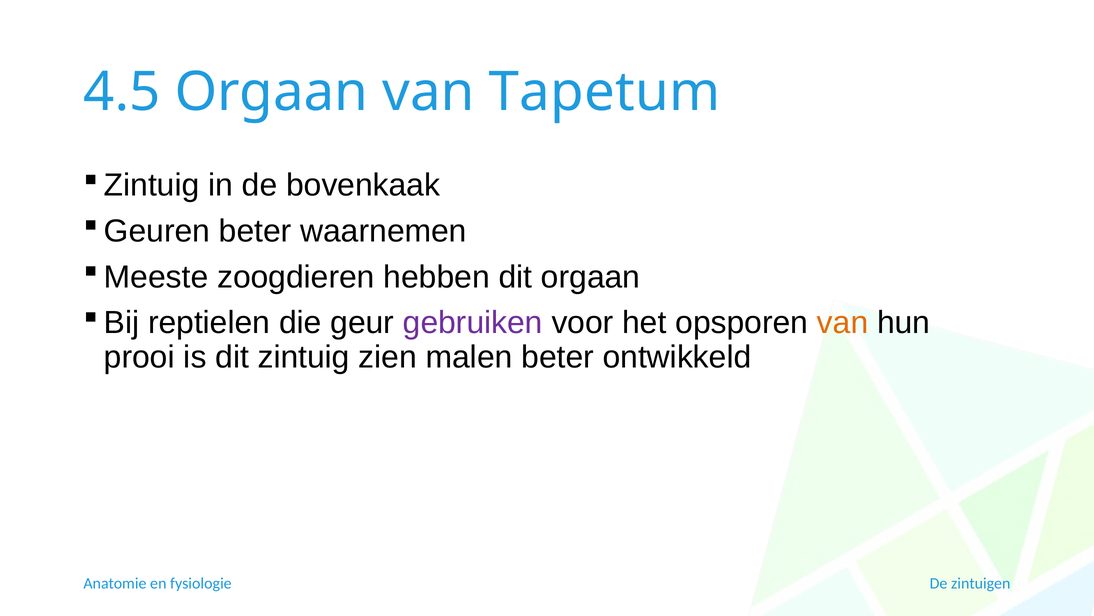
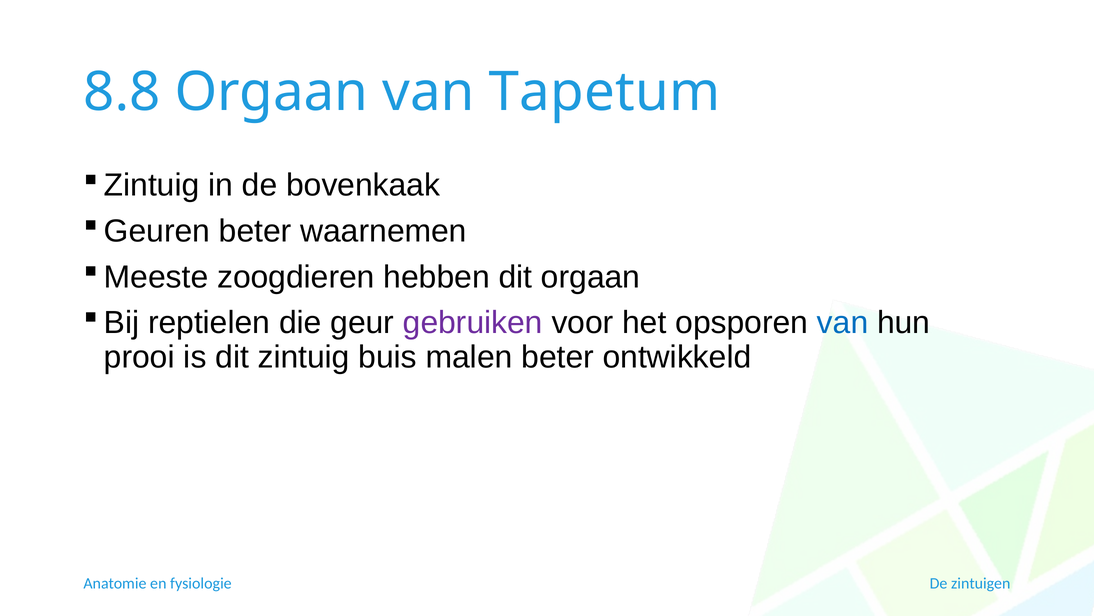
4.5: 4.5 -> 8.8 (122, 92)
van colour: orange -> blue (843, 323)
zien: zien -> buis (388, 357)
